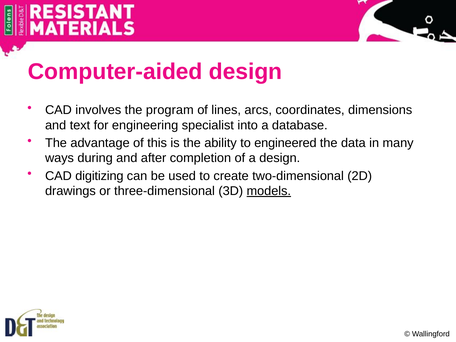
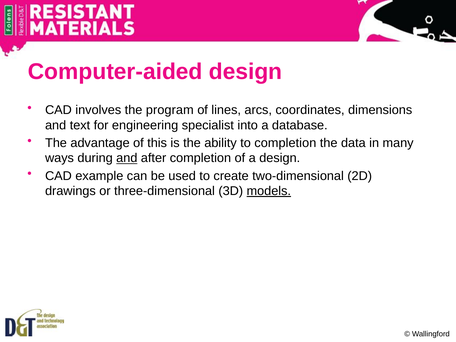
to engineered: engineered -> completion (285, 143)
and underline: none -> present (127, 158)
digitizing: digitizing -> example (99, 176)
